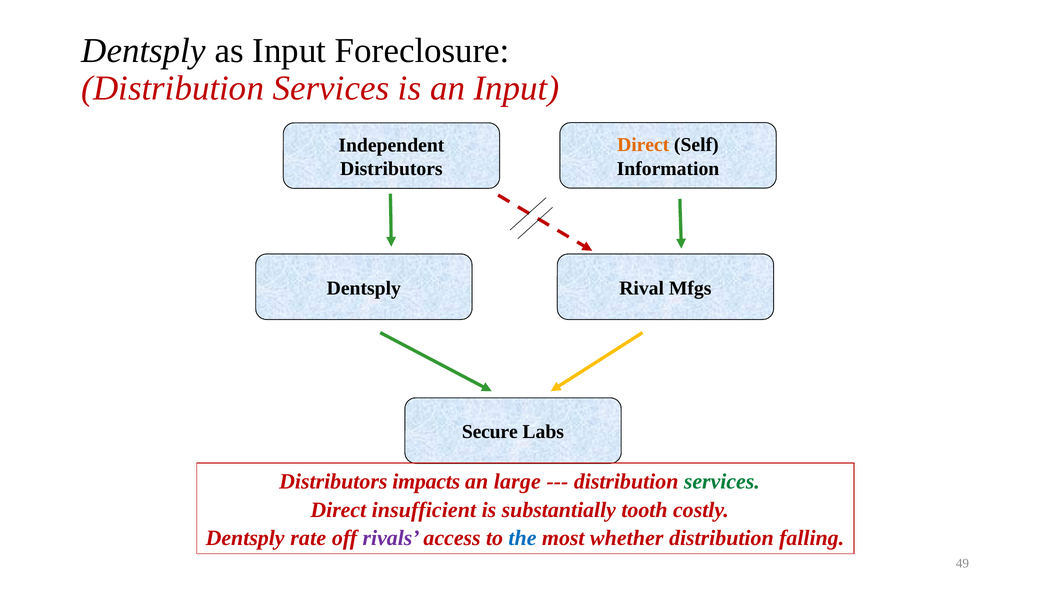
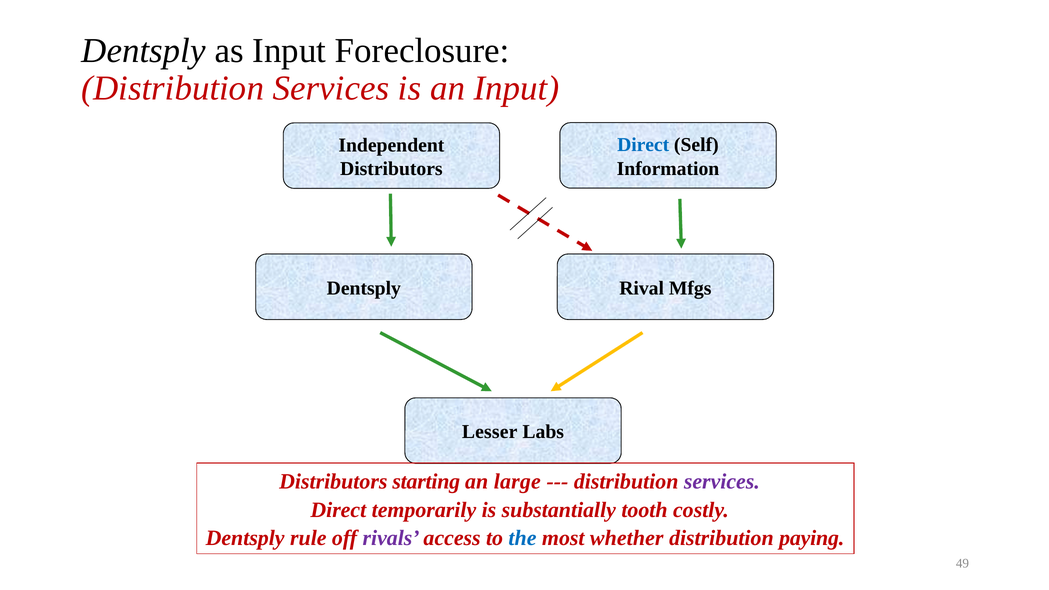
Direct colour: orange -> blue (643, 145)
Secure: Secure -> Lesser (490, 432)
impacts: impacts -> starting (426, 481)
services colour: green -> purple (722, 481)
insufficient: insufficient -> temporarily (424, 510)
rate: rate -> rule (308, 538)
falling: falling -> paying (812, 538)
